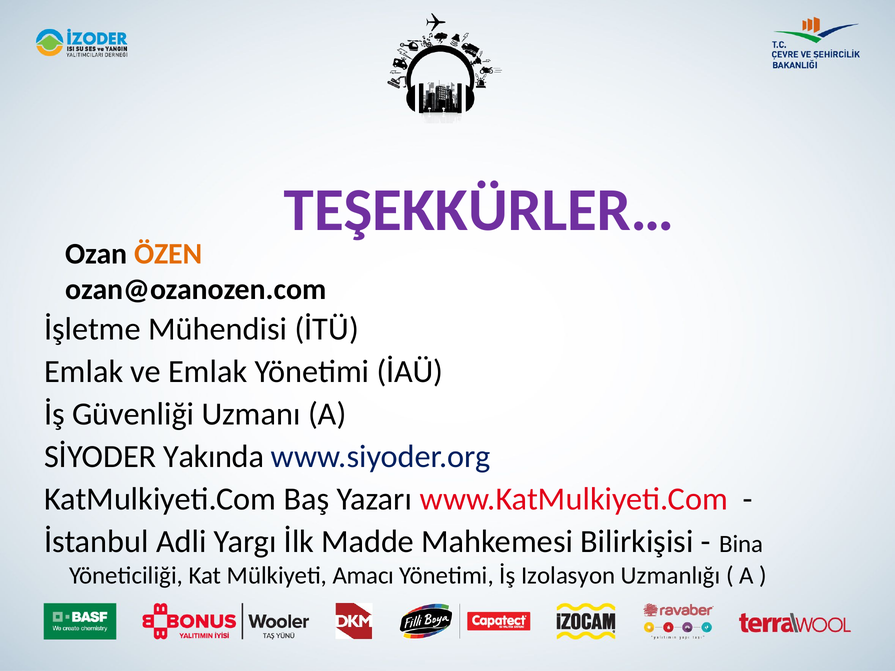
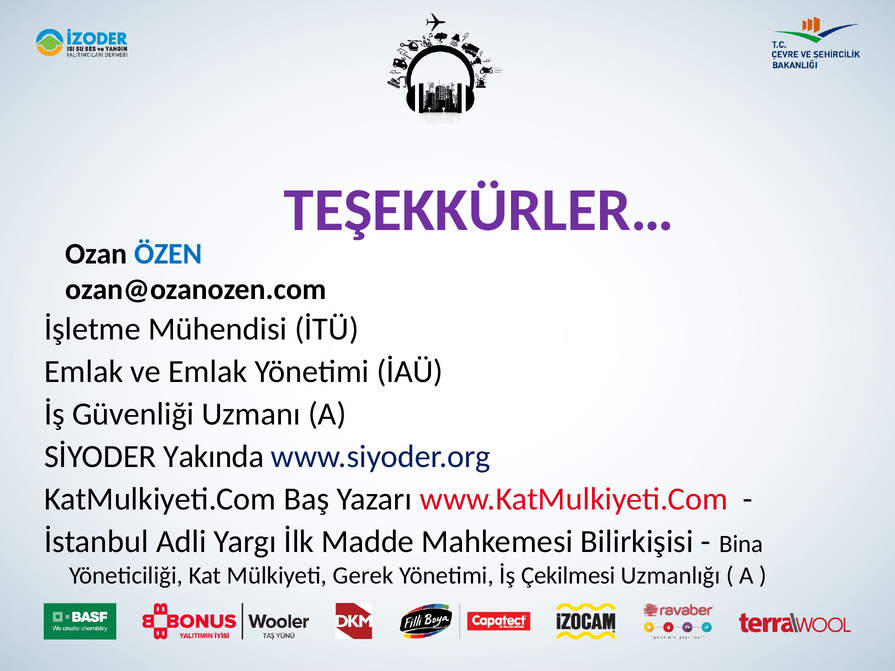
ÖZEN colour: orange -> blue (168, 254)
Amacı: Amacı -> Gerek (363, 576)
Izolasyon: Izolasyon -> Çekilmesi (568, 576)
